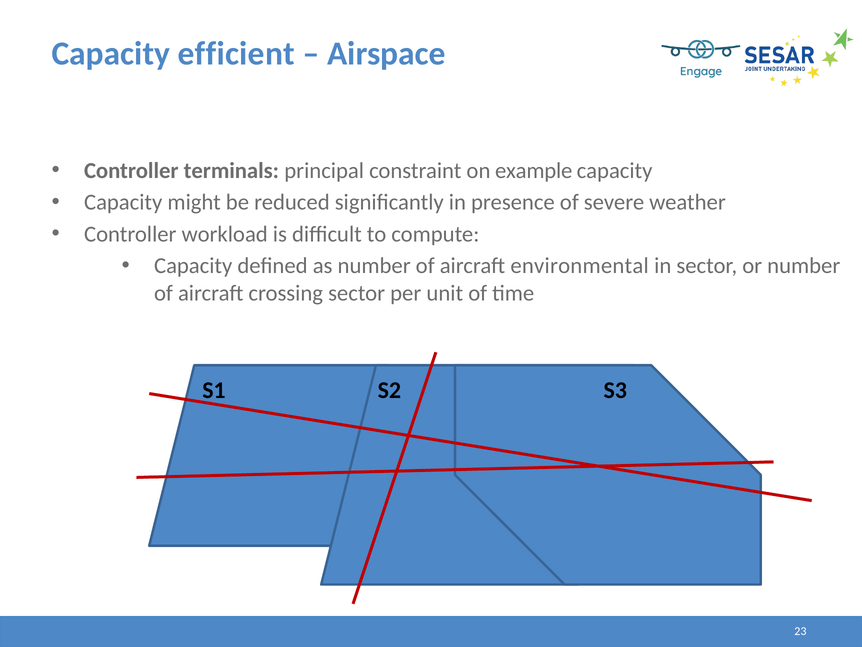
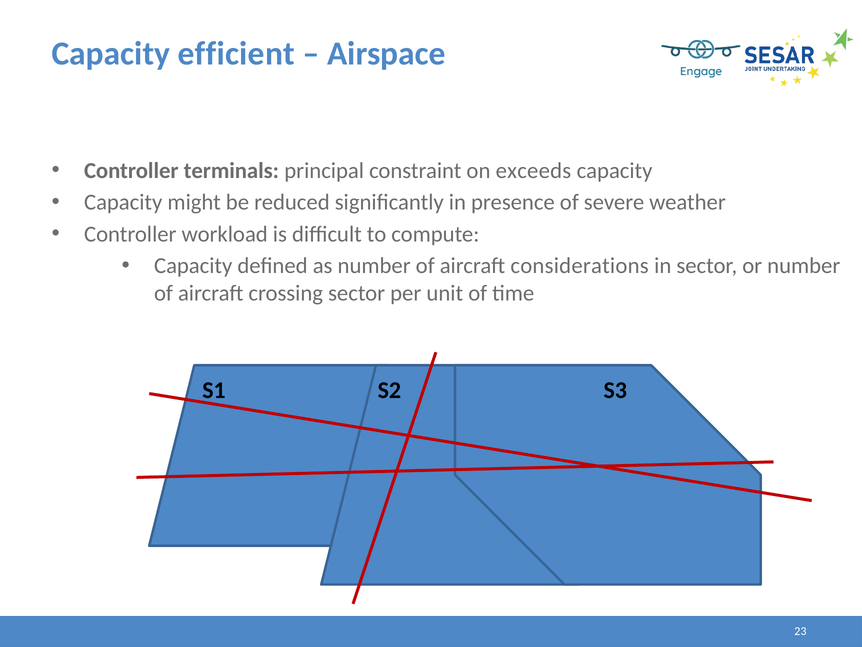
example: example -> exceeds (533, 170)
environmental: environmental -> considerations (580, 266)
